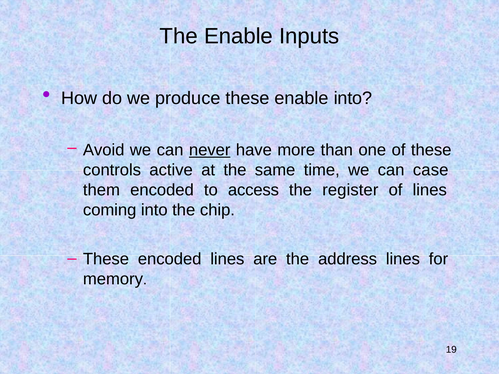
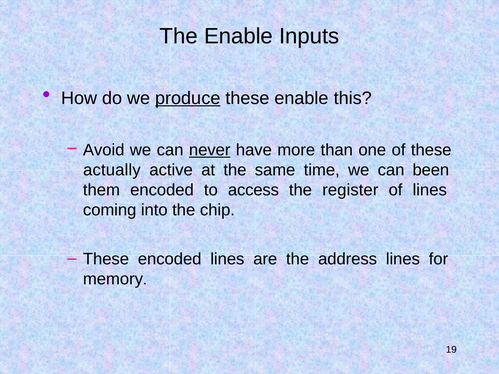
produce underline: none -> present (188, 98)
enable into: into -> this (353, 98)
controls: controls -> actually (112, 170)
case: case -> been (431, 170)
